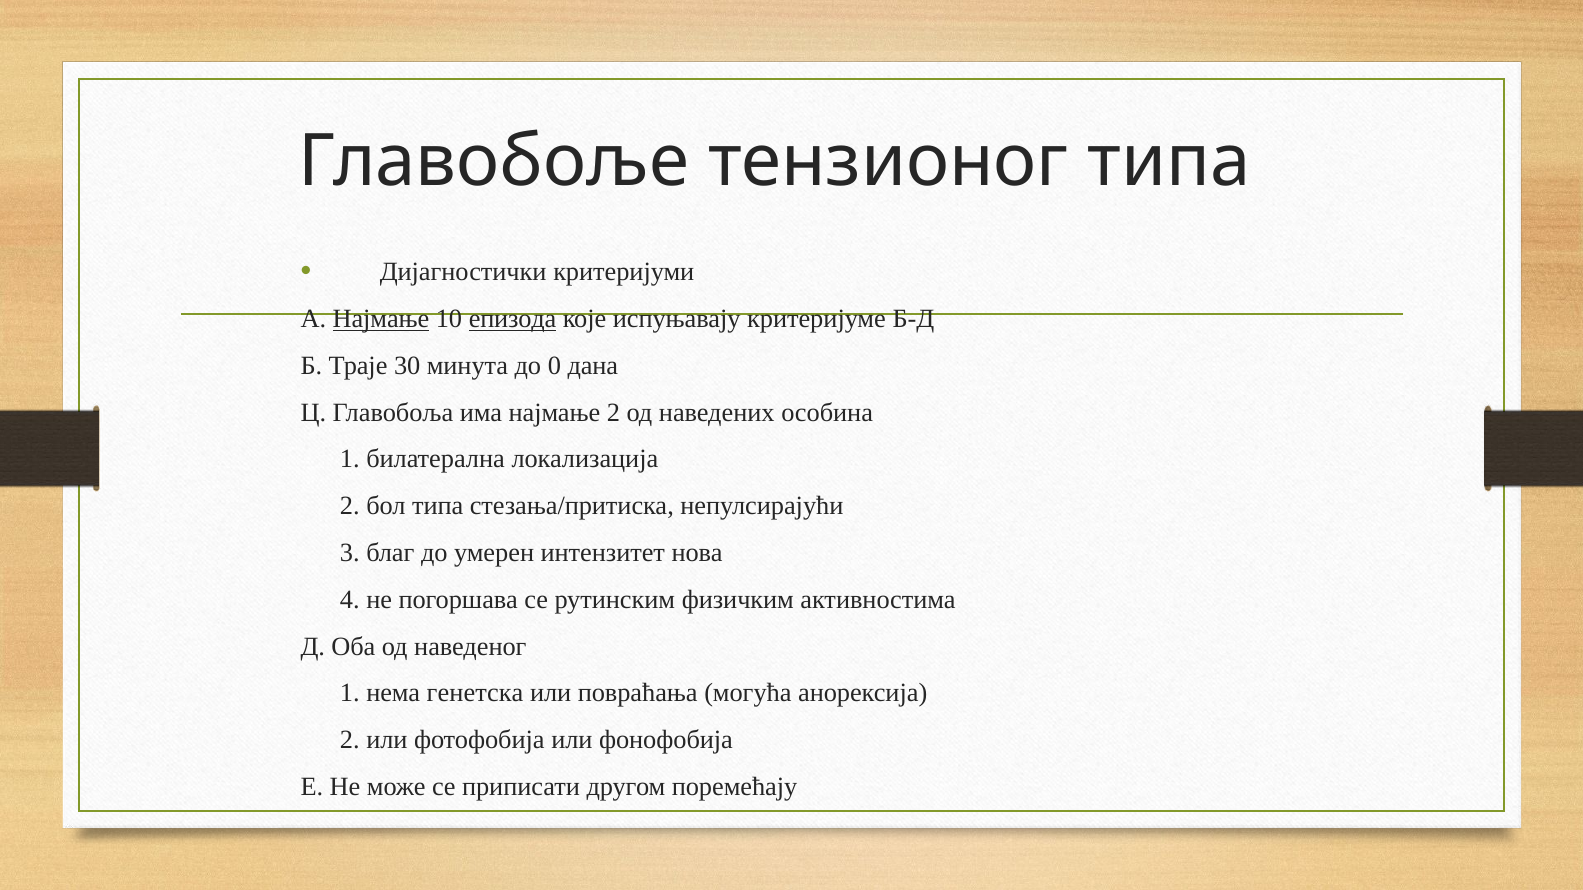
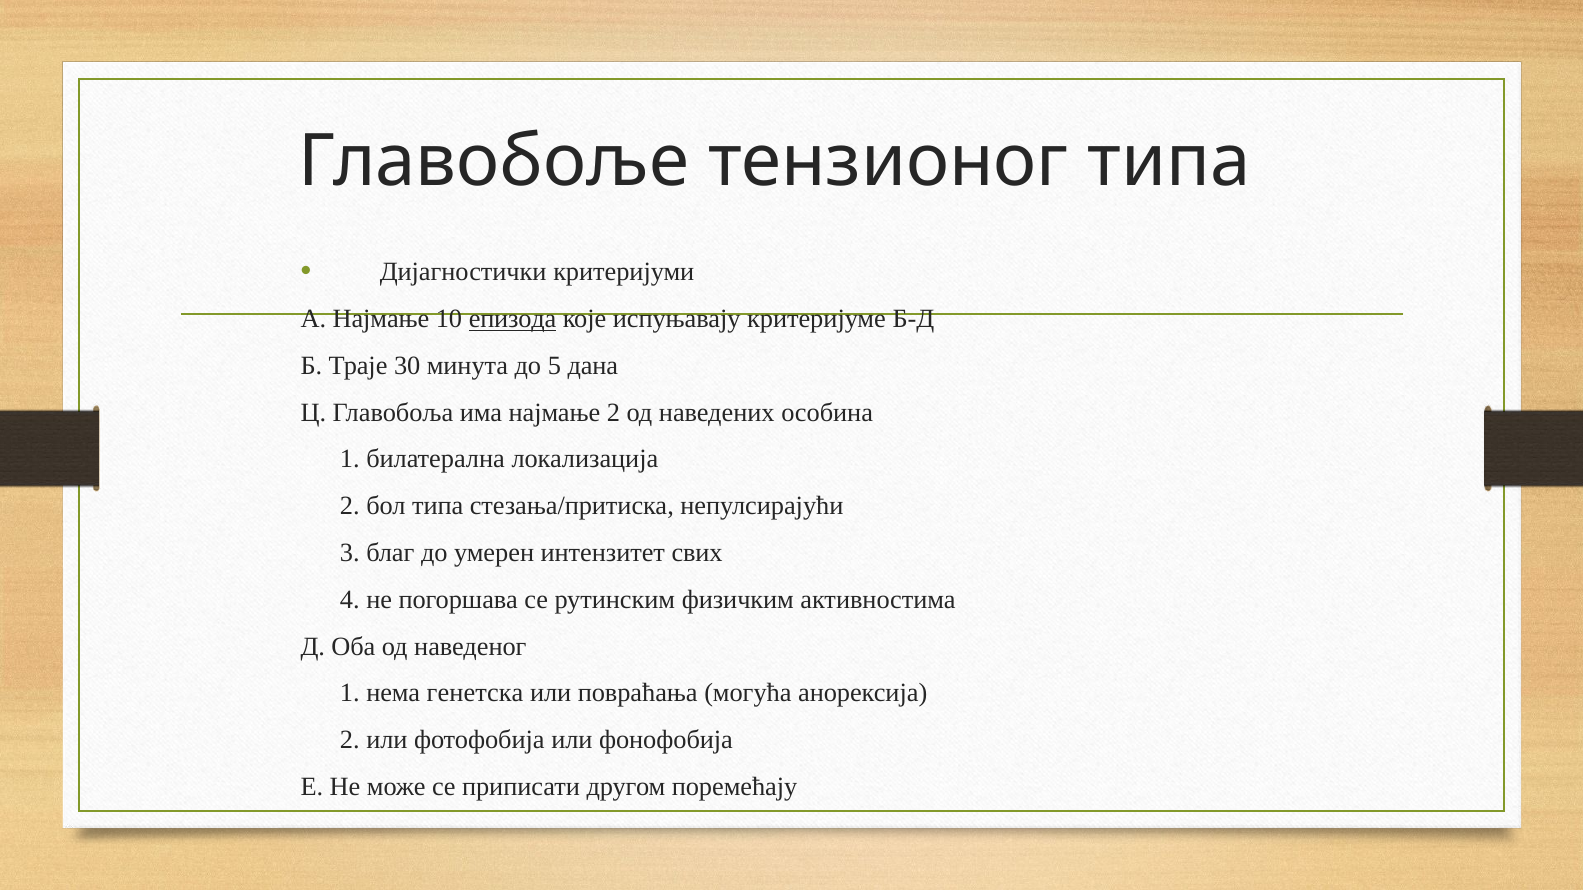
Најмање underline: present -> none (381, 319)
0: 0 -> 5 (554, 366)
нова: нова -> свих (697, 553)
